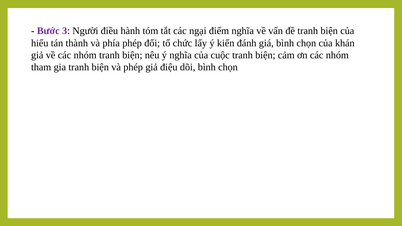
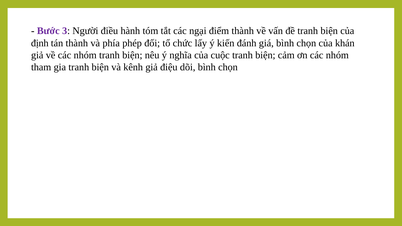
điểm nghĩa: nghĩa -> thành (243, 31)
hiểu: hiểu -> định (40, 43)
và phép: phép -> kênh (133, 67)
